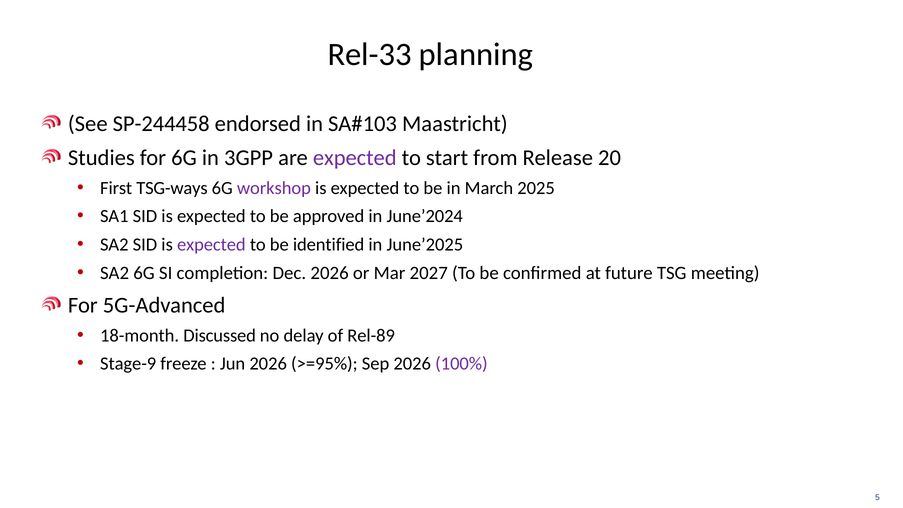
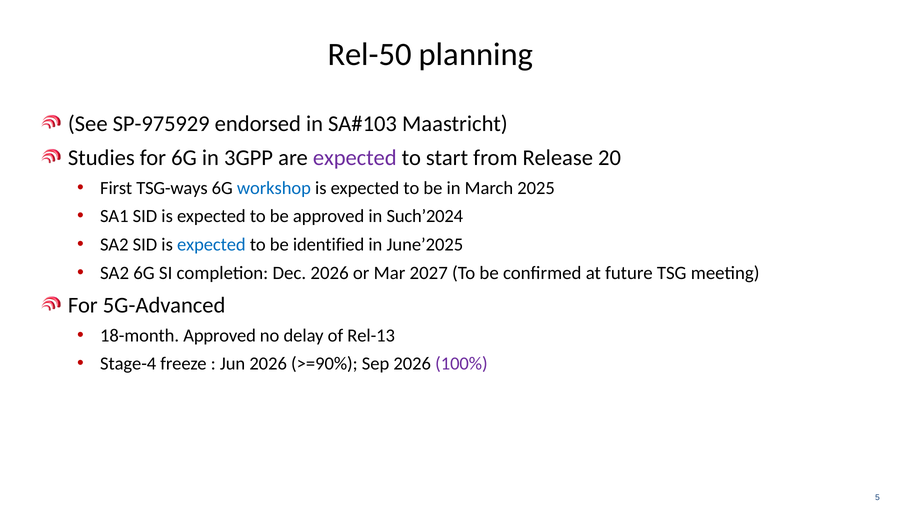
Rel-33: Rel-33 -> Rel-50 (370, 55)
SP-244458: SP-244458 -> SP-975929 (161, 124)
workshop colour: purple -> blue (274, 188)
June’2024: June’2024 -> Such’2024 (425, 216)
expected colour: purple -> blue (211, 244)
18-month Discussed: Discussed -> Approved (220, 336)
Rel-89: Rel-89 -> Rel-13 (371, 336)
Stage-9: Stage-9 -> Stage-4 (128, 364)
>=95%: >=95% -> >=90% (324, 364)
